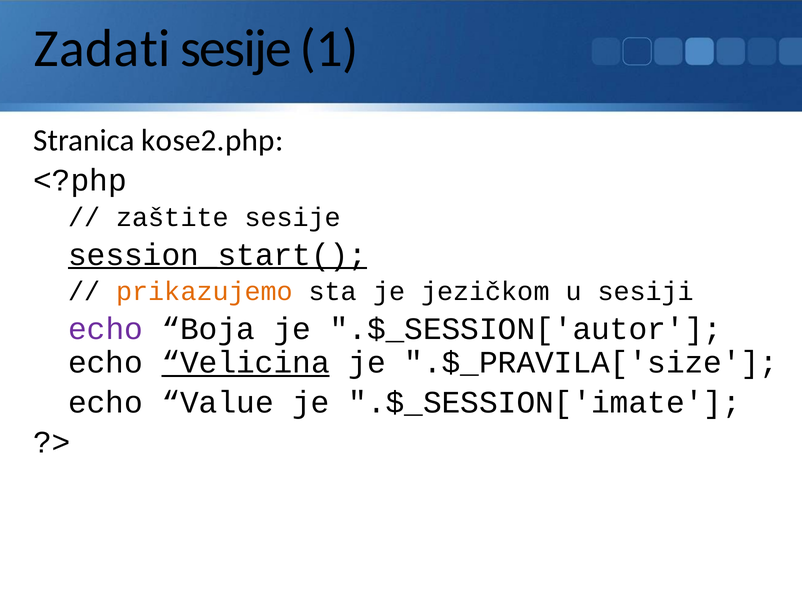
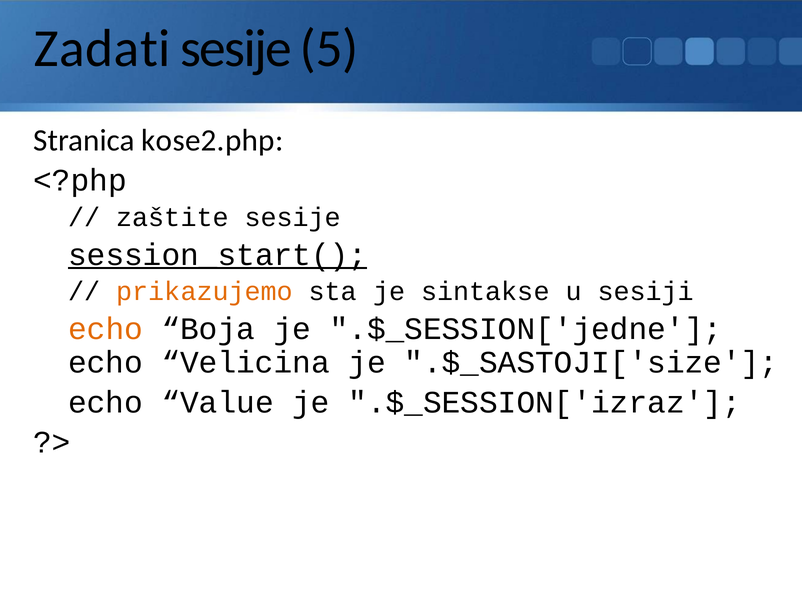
1: 1 -> 5 (329, 49)
jezičkom: jezičkom -> sintakse (485, 291)
echo colour: purple -> orange (106, 329)
.$_SESSION['autor: .$_SESSION['autor -> .$_SESSION['jedne (526, 329)
Velicina underline: present -> none (246, 362)
.$_PRAVILA['size: .$_PRAVILA['size -> .$_SASTOJI['size (591, 362)
.$_SESSION['imate: .$_SESSION['imate -> .$_SESSION['izraz (545, 402)
